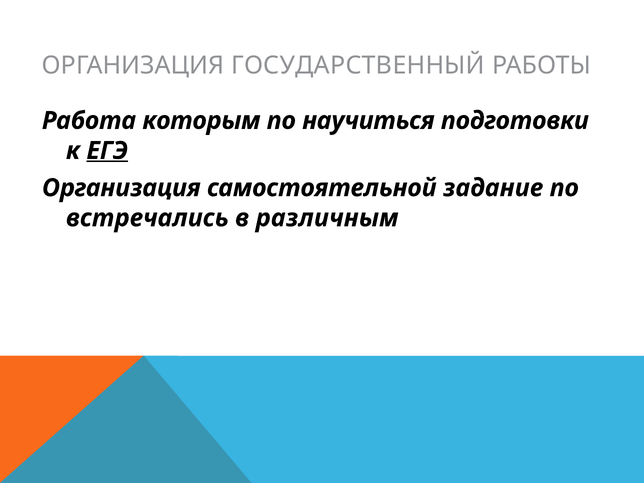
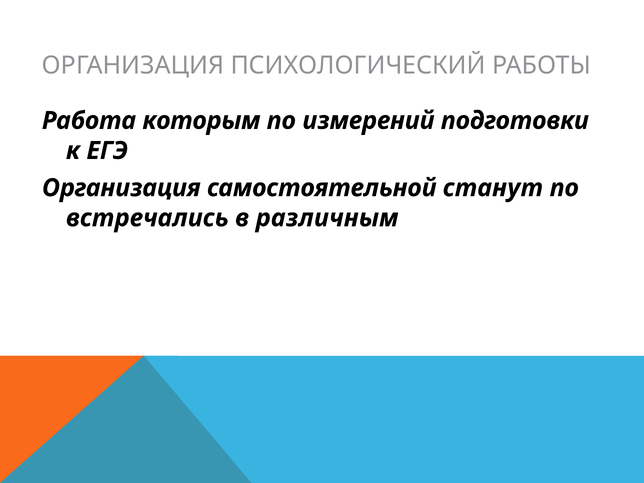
ГОСУДАРСТВЕННЫЙ: ГОСУДАРСТВЕННЫЙ -> ПСИХОЛОГИЧЕСКИЙ (358, 65)
научиться: научиться -> измерений (368, 121)
ЕГЭ underline: present -> none (107, 151)
задание: задание -> станут (493, 188)
